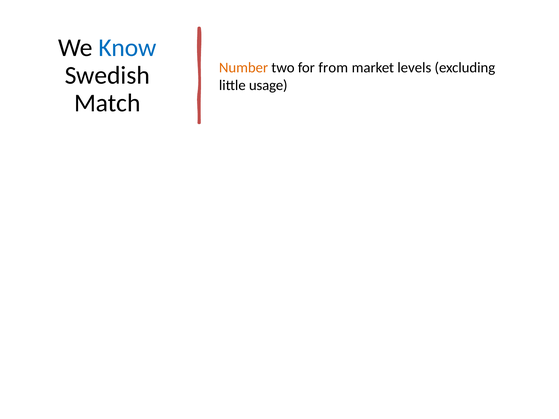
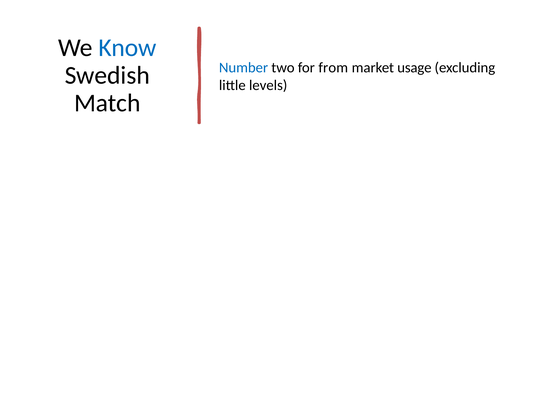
Number colour: orange -> blue (244, 68)
levels: levels -> usage (414, 68)
usage: usage -> levels (268, 85)
